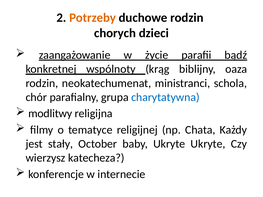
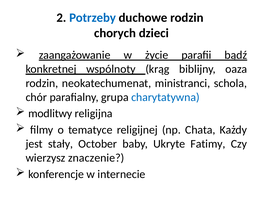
Potrzeby colour: orange -> blue (93, 18)
Ukryte Ukryte: Ukryte -> Fatimy (208, 144)
katecheza: katecheza -> znaczenie (96, 158)
